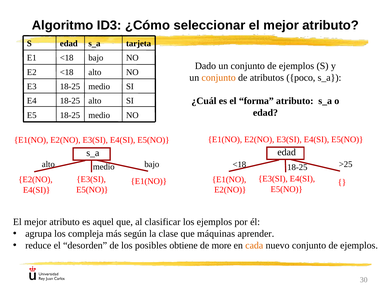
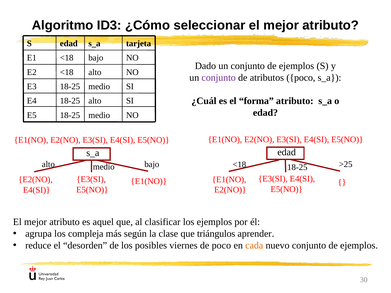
conjunto colour: orange -> purple (219, 78)
máquinas: máquinas -> triángulos (216, 234)
obtiene: obtiene -> viernes (184, 246)
de more: more -> poco (221, 246)
